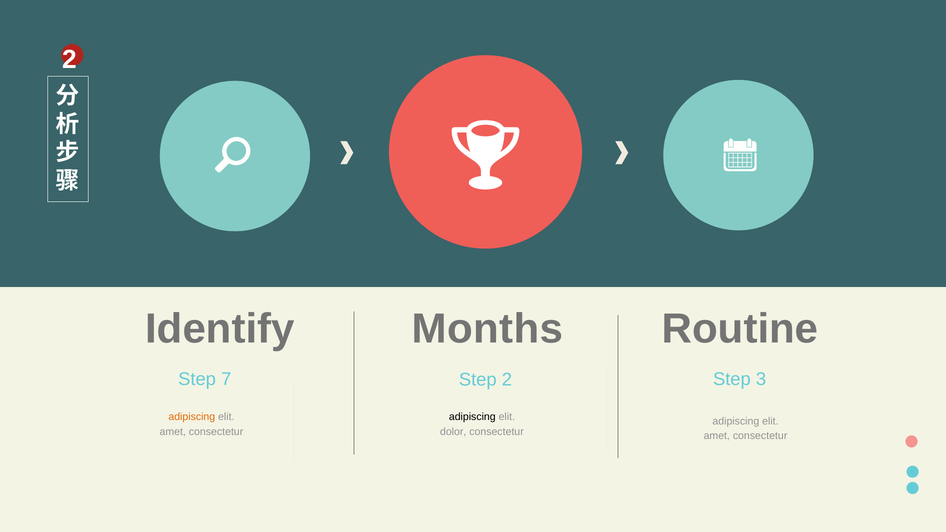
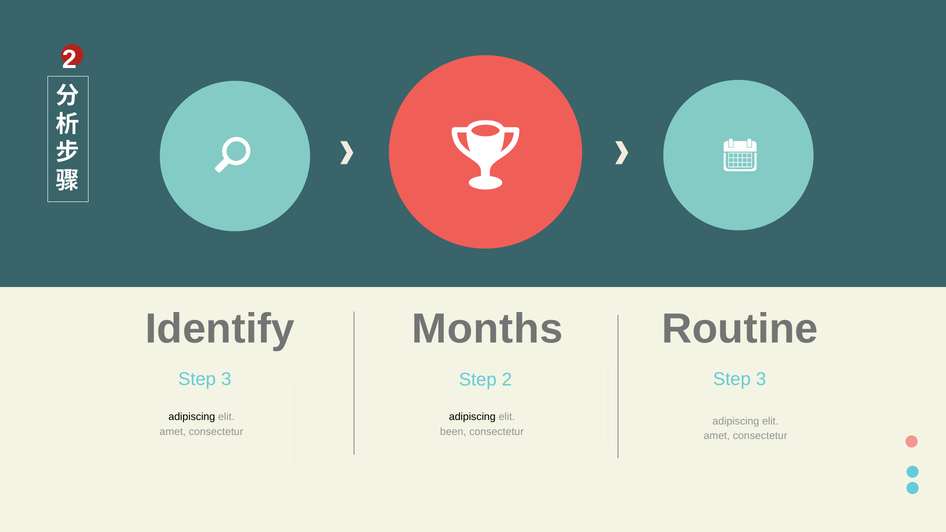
7: 7 -> 3 (226, 379)
adipiscing colour: orange -> black (192, 417)
dolor: dolor -> been (453, 432)
